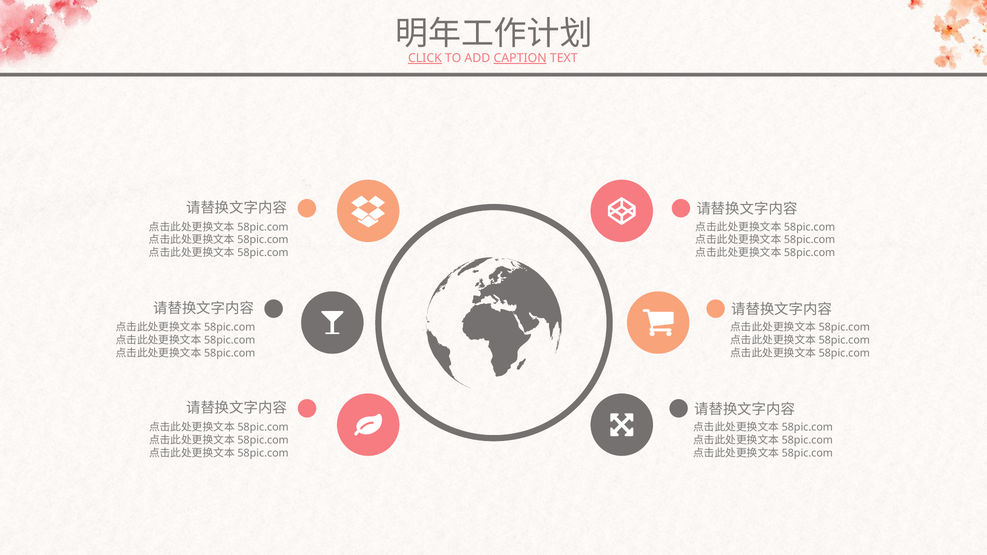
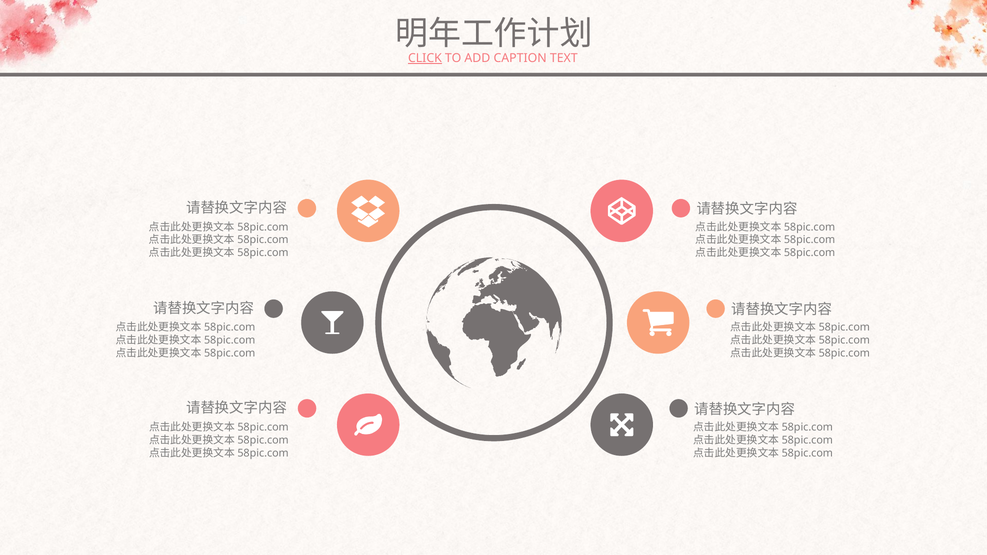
CAPTION underline: present -> none (520, 58)
